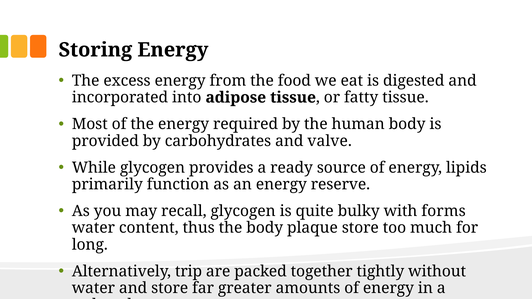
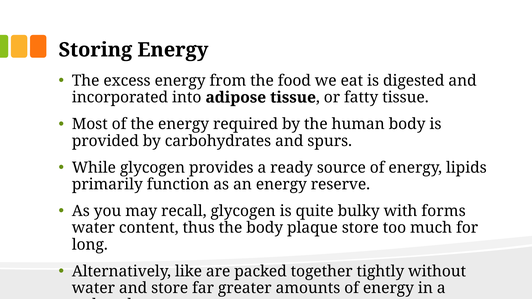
valve: valve -> spurs (330, 141)
trip: trip -> like (189, 272)
